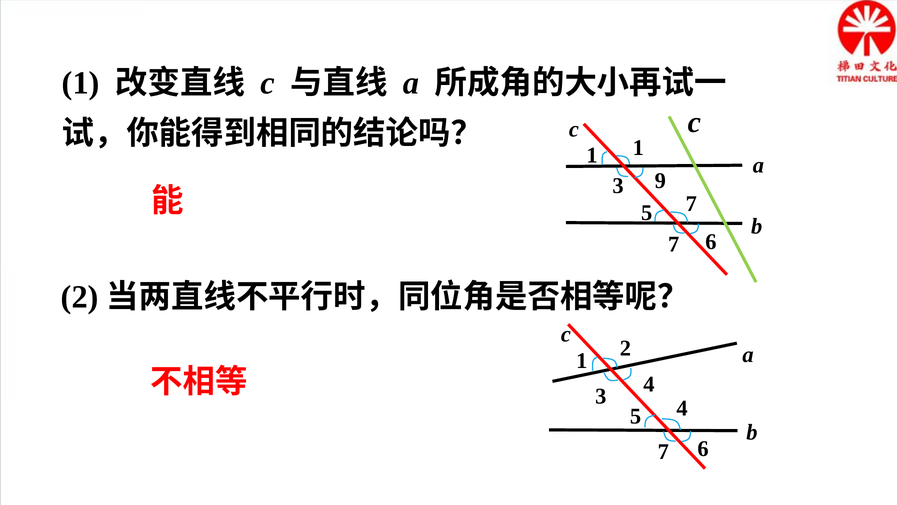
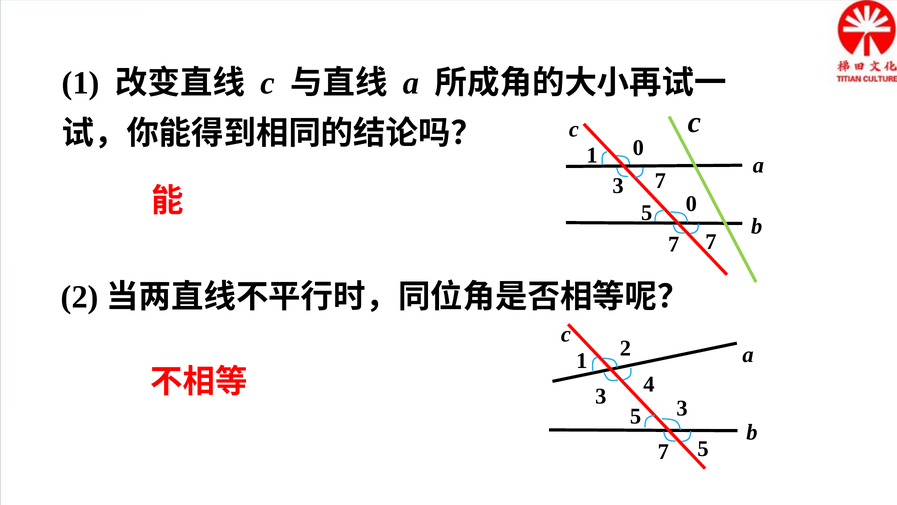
1 1: 1 -> 0 (638, 147)
9: 9 -> 7 (660, 181)
5 7: 7 -> 0 (691, 204)
6: 6 -> 7 (711, 242)
5 4: 4 -> 3 (682, 408)
6: 6 -> 5 (703, 449)
